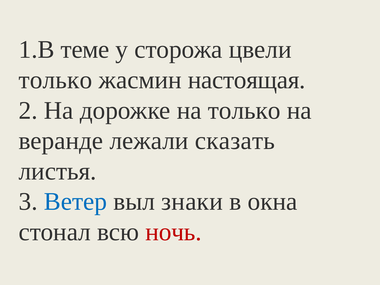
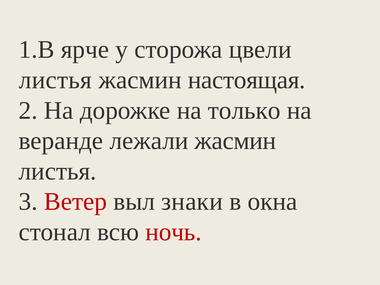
теме: теме -> ярче (85, 50)
только: только -> листья (55, 80)
лежали сказать: сказать -> жасмин (235, 141)
Ветер colour: blue -> red (75, 202)
